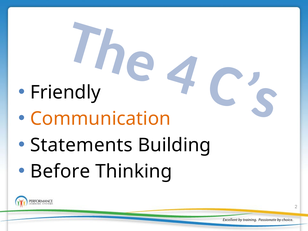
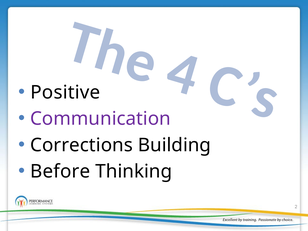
Friendly: Friendly -> Positive (65, 92)
Communication colour: orange -> purple (100, 119)
Statements: Statements -> Corrections (81, 145)
